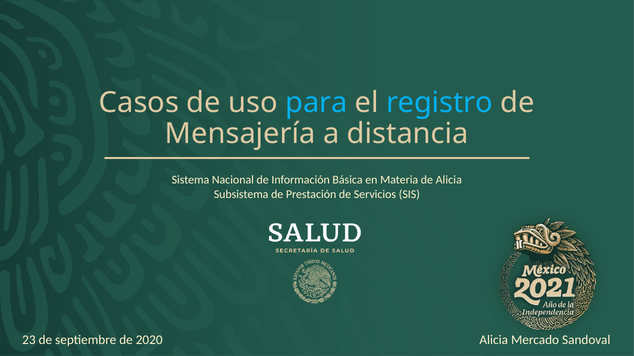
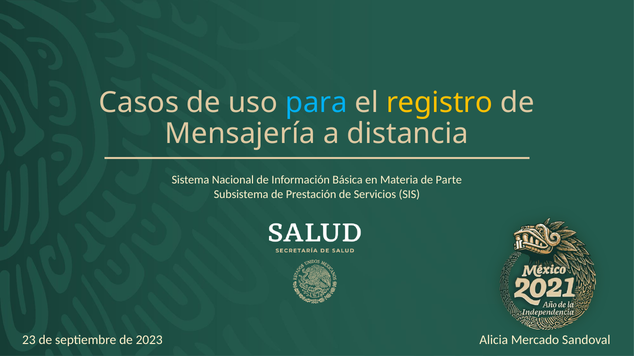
registro colour: light blue -> yellow (439, 103)
de Alicia: Alicia -> Parte (449, 180)
2020: 2020 -> 2023 (149, 341)
